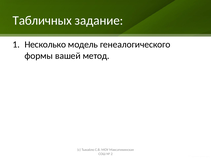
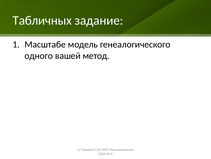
Несколько: Несколько -> Масштабе (45, 44)
формы: формы -> одного (39, 56)
